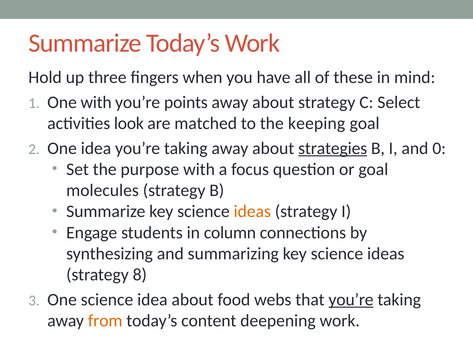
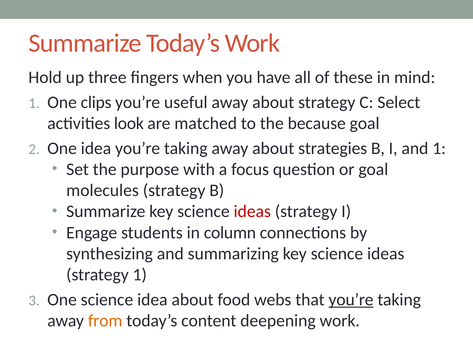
One with: with -> clips (96, 102)
points: points -> useful (186, 102)
keeping: keeping -> because (317, 123)
strategies underline: present -> none (333, 148)
and 0: 0 -> 1 (439, 148)
ideas colour: orange -> red (252, 211)
strategy 8: 8 -> 1 (140, 274)
